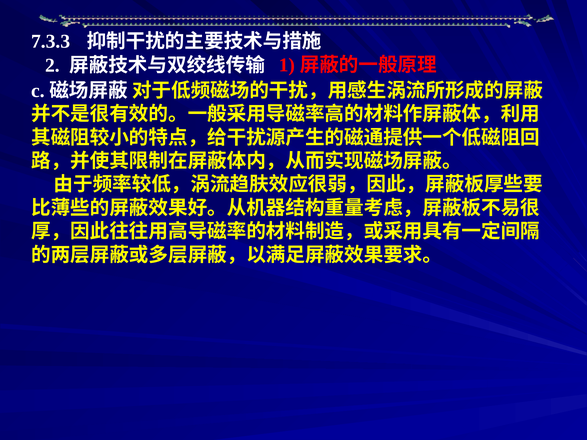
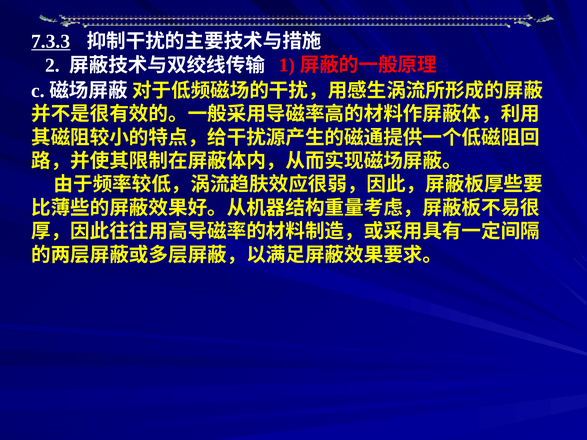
7.3.3 underline: none -> present (51, 41)
